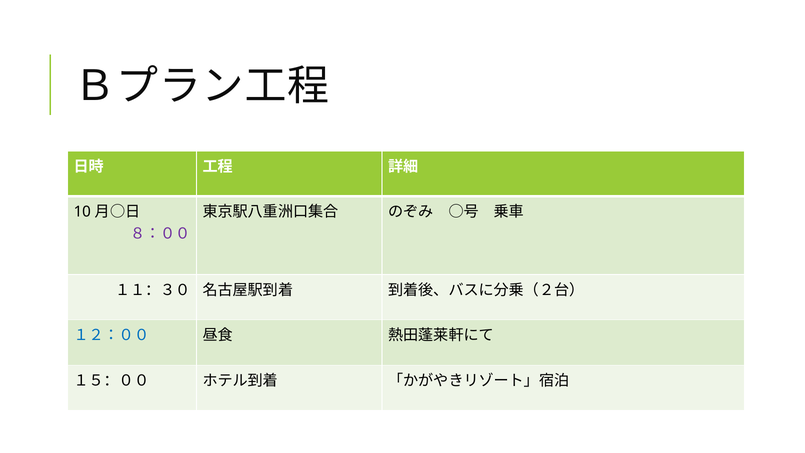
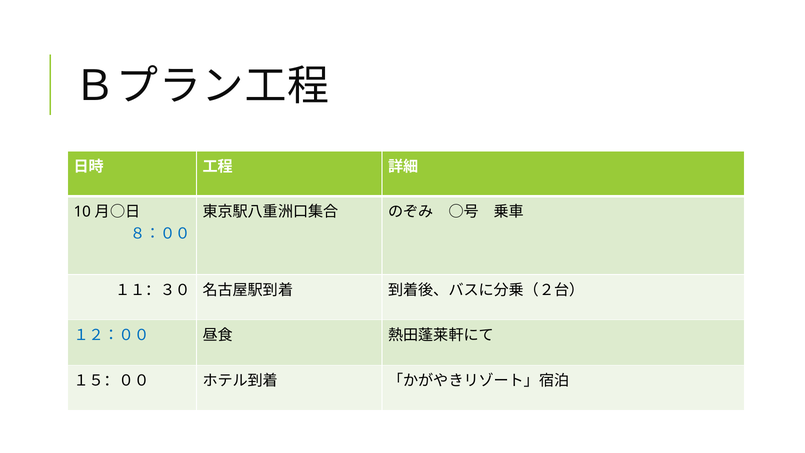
８：００ colour: purple -> blue (160, 234)
